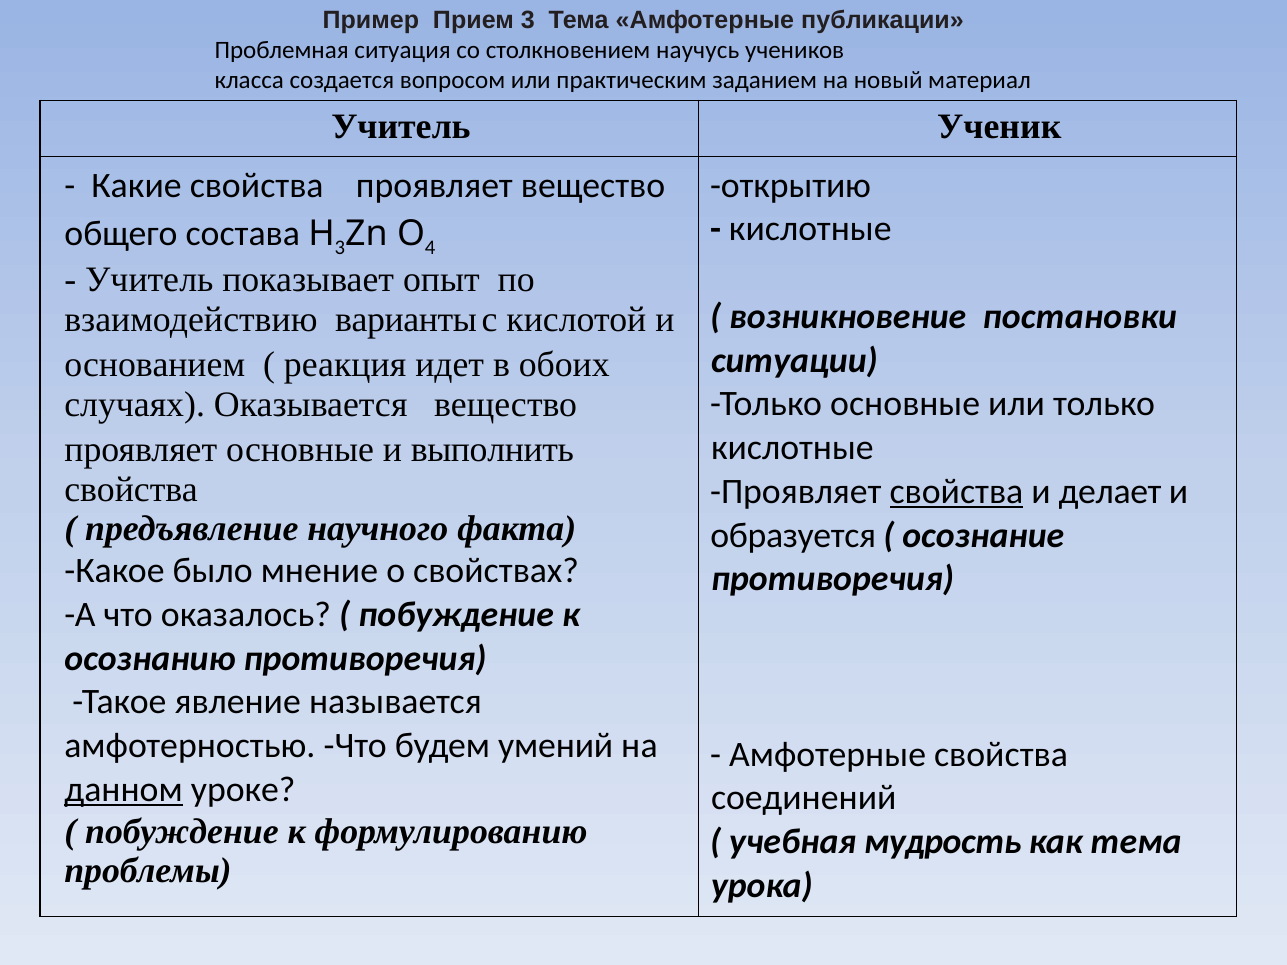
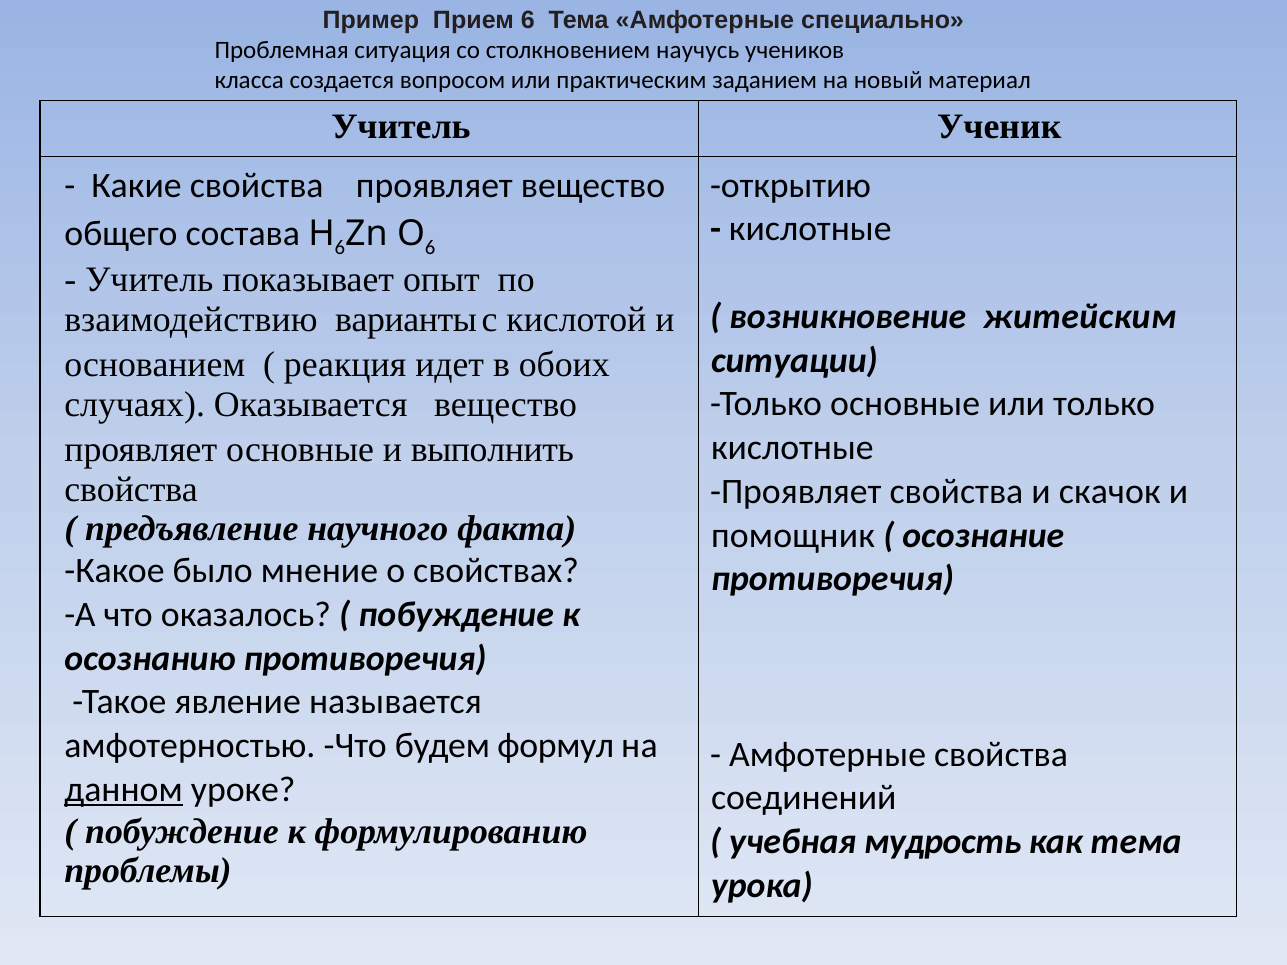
Прием 3: 3 -> 6 (528, 20)
публикации: публикации -> специально (883, 20)
3: 3 -> 6 (340, 247)
4: 4 -> 6 (430, 247)
постановки: постановки -> житейским (1080, 317)
свойства underline: present -> none (956, 492)
делает: делает -> скачок (1110, 492)
образуется: образуется -> помощник (793, 536)
умений: умений -> формул (556, 746)
